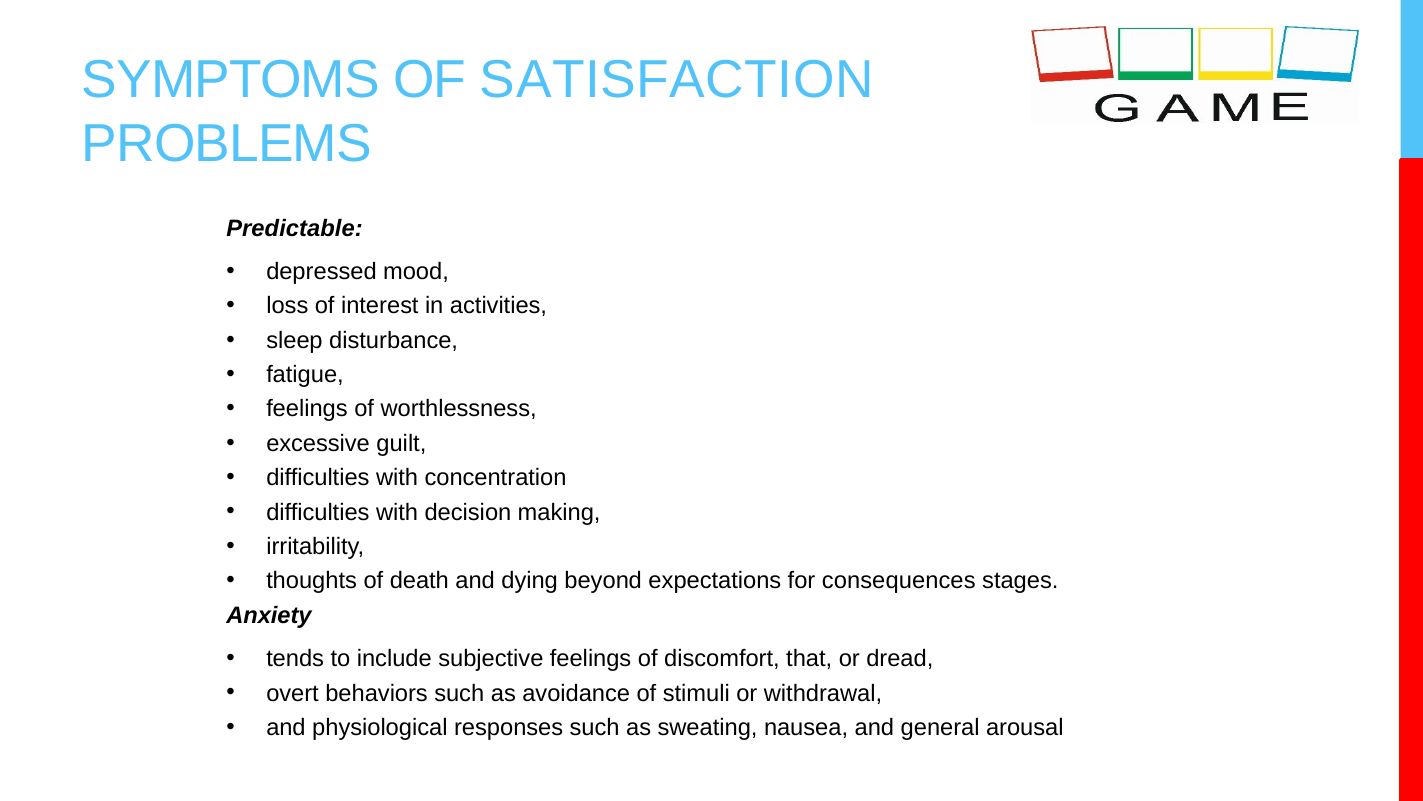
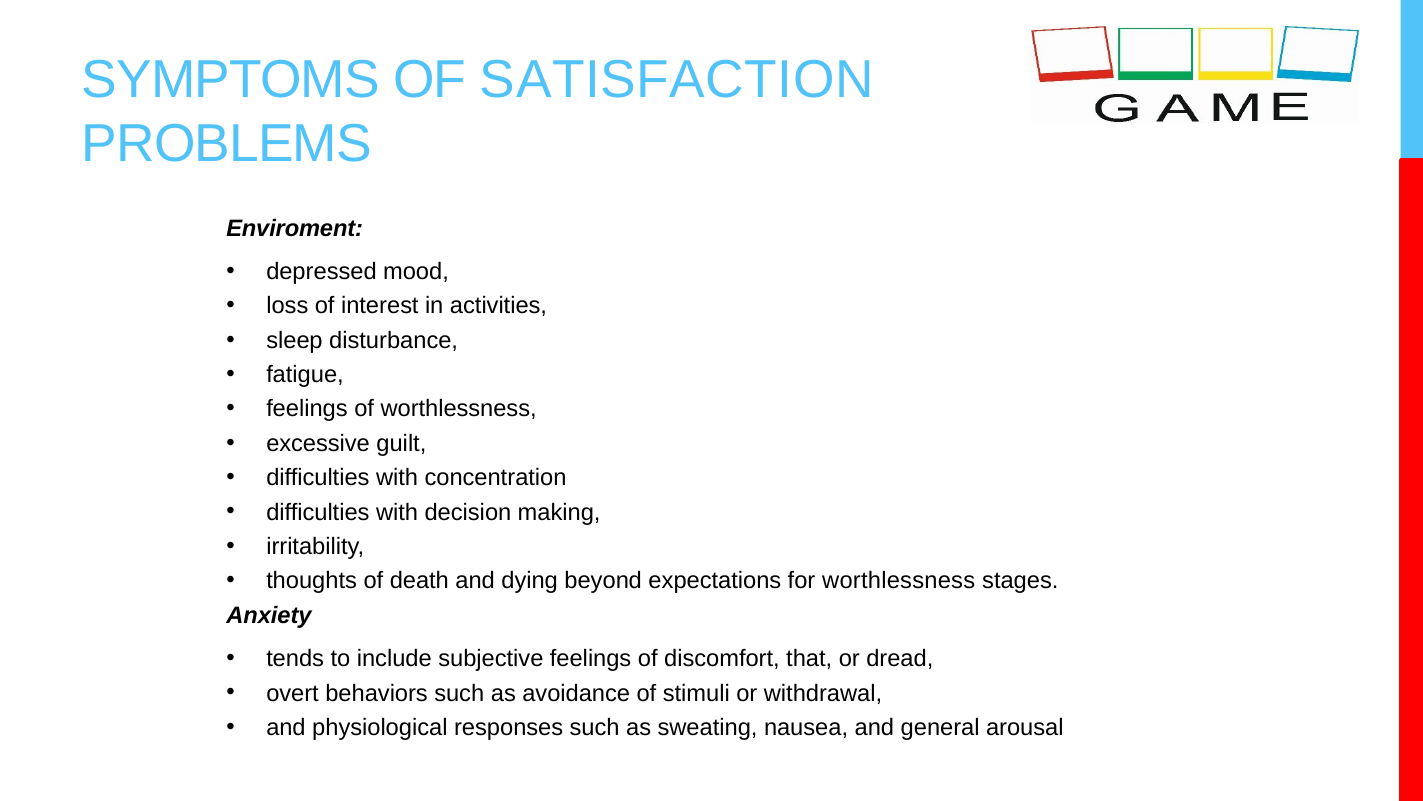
Predictable: Predictable -> Enviroment (295, 228)
for consequences: consequences -> worthlessness (899, 581)
